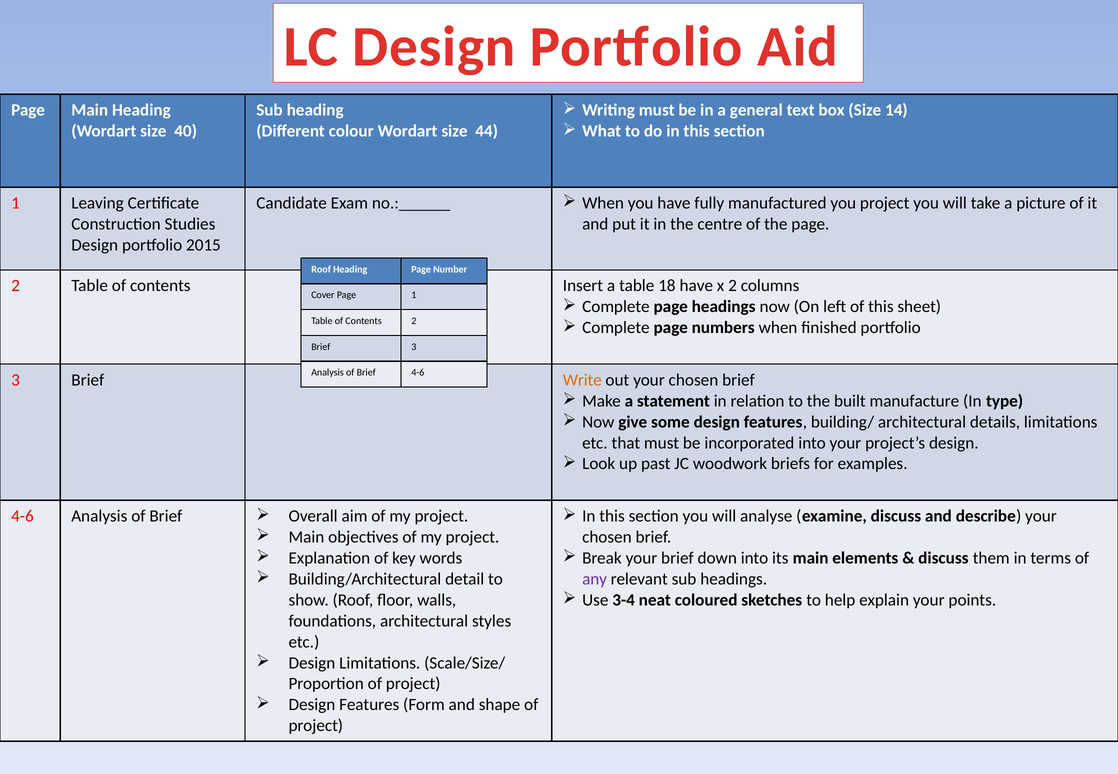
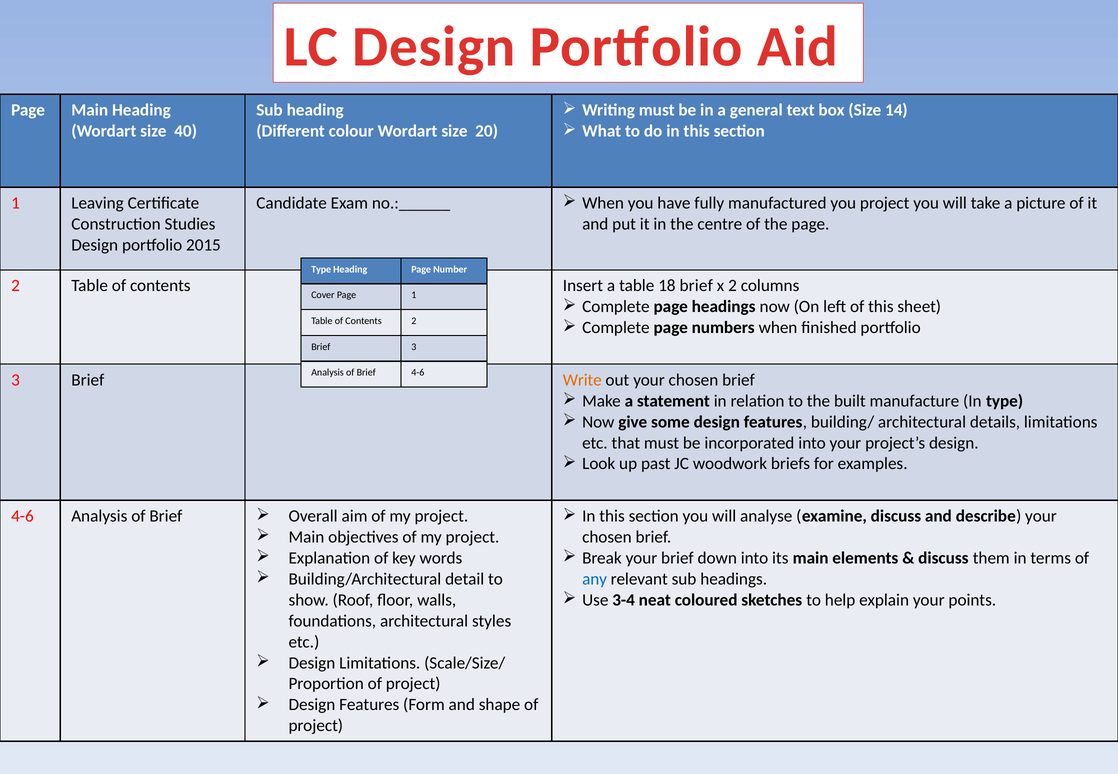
44: 44 -> 20 (487, 131)
Roof: Roof -> Type (321, 269)
18 have: have -> brief (696, 286)
any colour: purple -> blue (595, 579)
